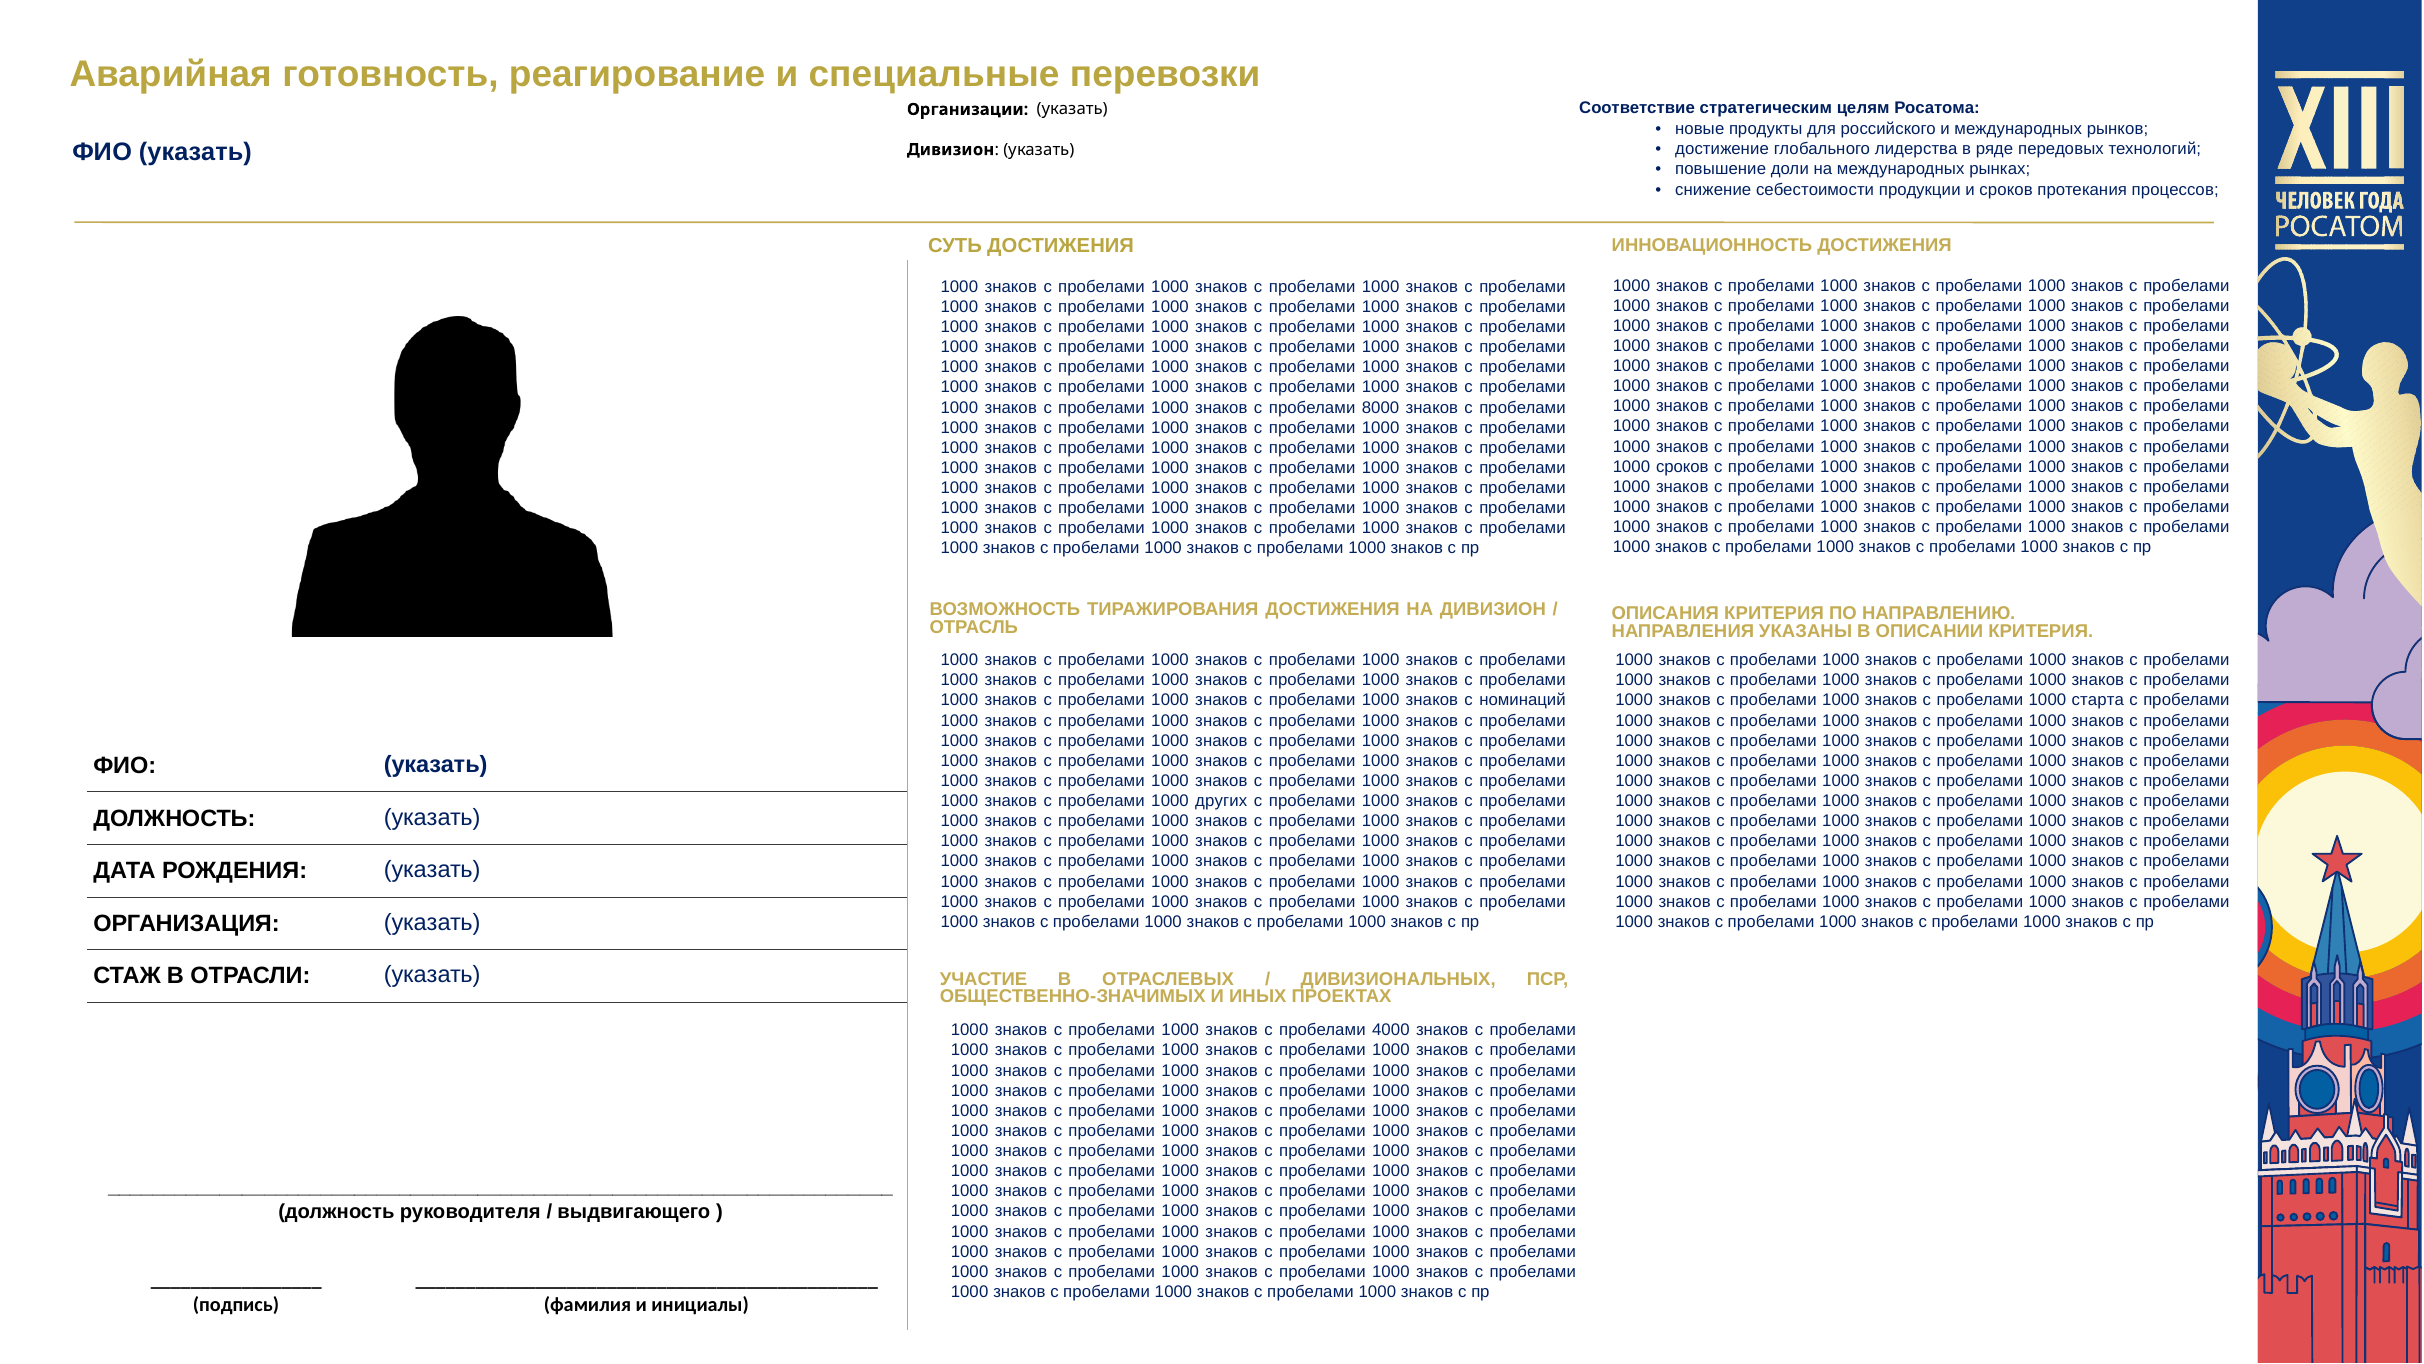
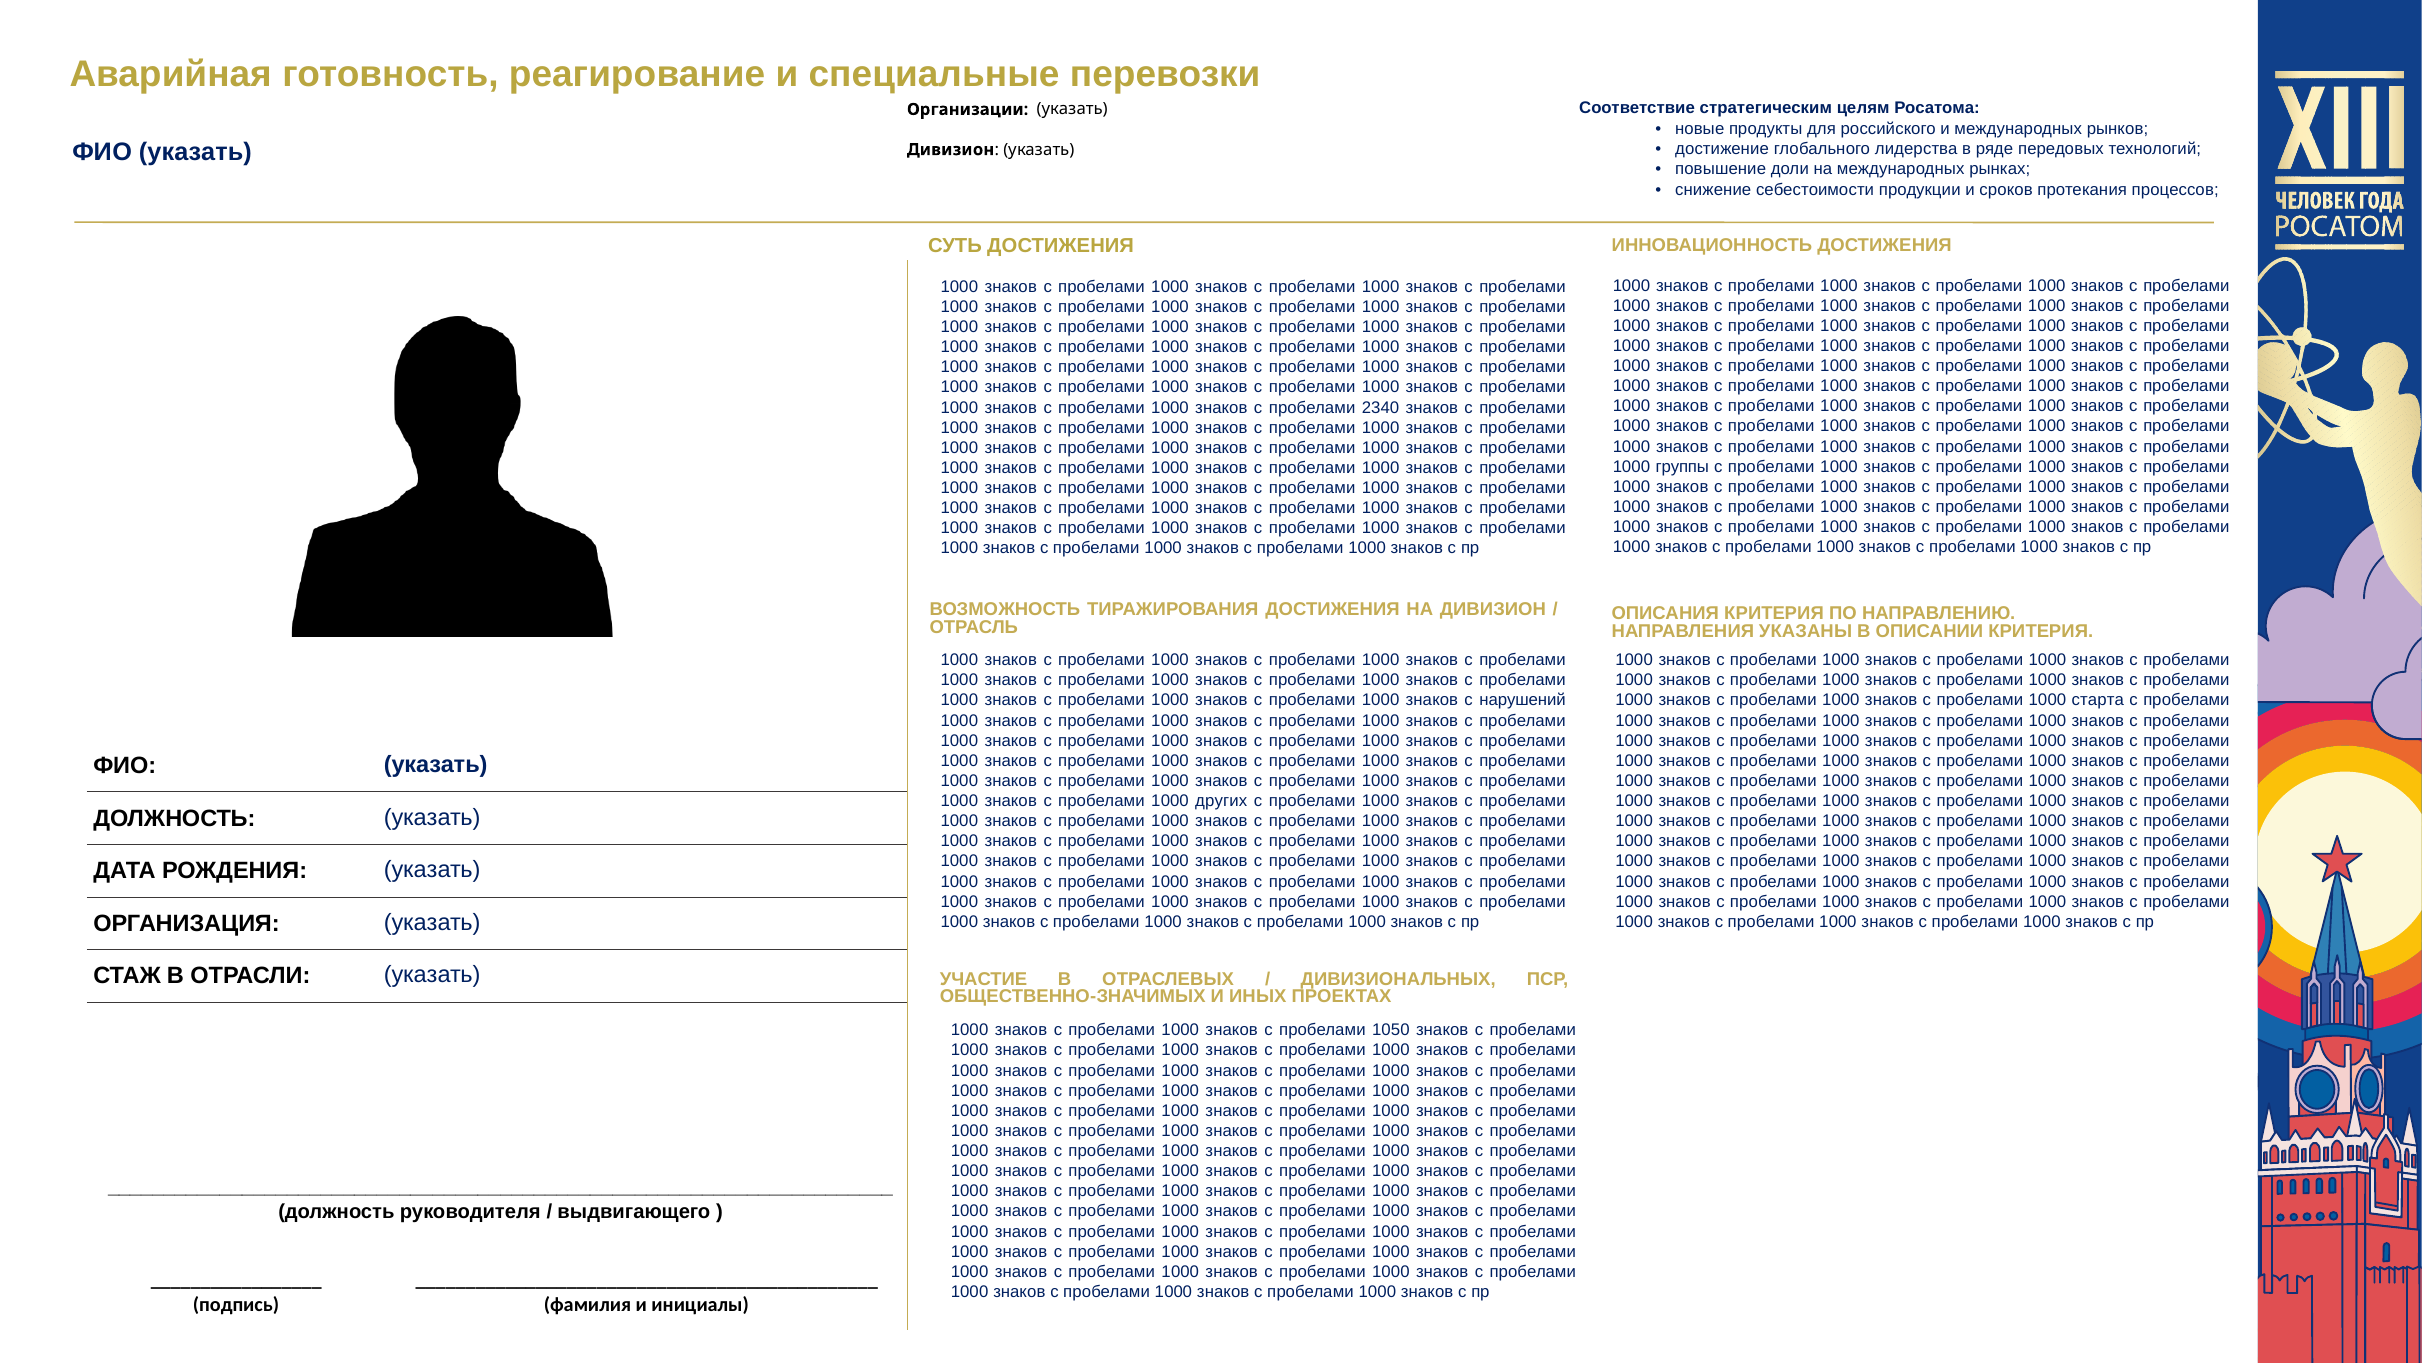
8000: 8000 -> 2340 (1381, 407)
1000 сроков: сроков -> группы (1682, 467)
номинаций: номинаций -> нарушений (1523, 700)
4000: 4000 -> 1050 (1391, 1030)
